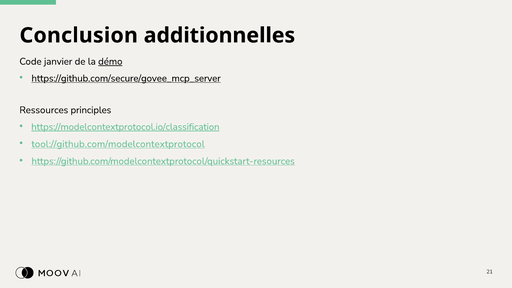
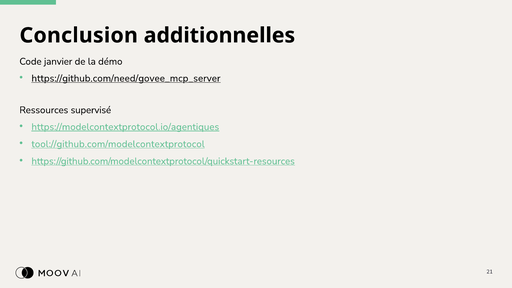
démo underline: present -> none (110, 61)
https://github.com/secure/govee_mcp_server: https://github.com/secure/govee_mcp_server -> https://github.com/need/govee_mcp_server (126, 78)
principles: principles -> supervisé (91, 110)
https://modelcontextprotocol.io/classification: https://modelcontextprotocol.io/classification -> https://modelcontextprotocol.io/agentiques (125, 127)
